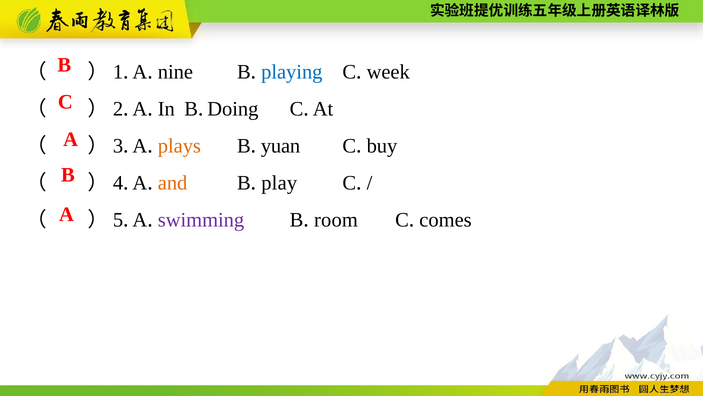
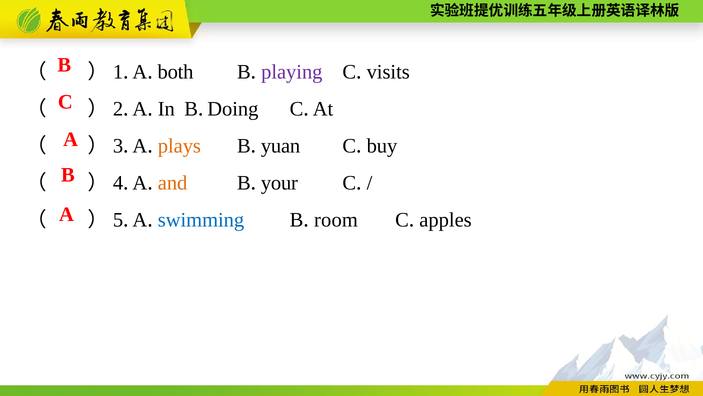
nine: nine -> both (175, 72)
playing colour: blue -> purple (292, 72)
week: week -> visits (388, 72)
play: play -> your (279, 183)
swimming colour: purple -> blue (201, 219)
comes: comes -> apples (446, 219)
